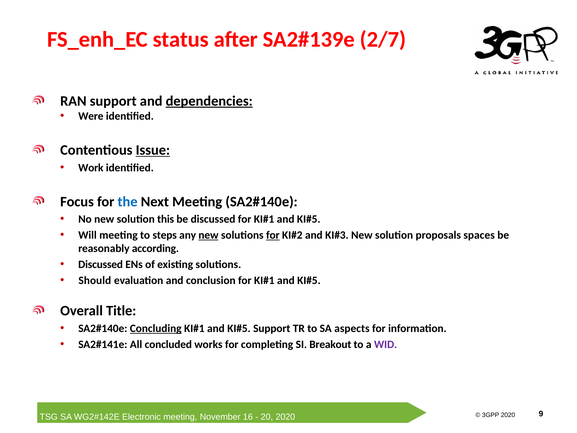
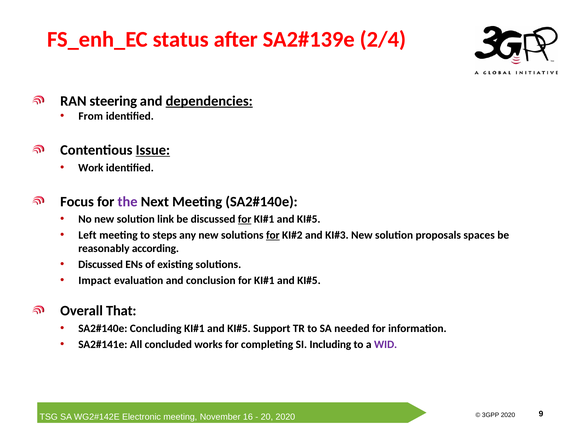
2/7: 2/7 -> 2/4 (383, 40)
RAN support: support -> steering (113, 101)
Were: Were -> From (91, 116)
the colour: blue -> purple (128, 201)
this: this -> link (166, 219)
for underline: none -> present (245, 219)
Will: Will -> Left (87, 235)
new underline: present -> none (208, 235)
Should: Should -> Impact (95, 280)
Title: Title -> That (121, 311)
Concluding underline: present -> none (156, 328)
aspects: aspects -> needed (352, 328)
Breakout: Breakout -> Including (330, 344)
